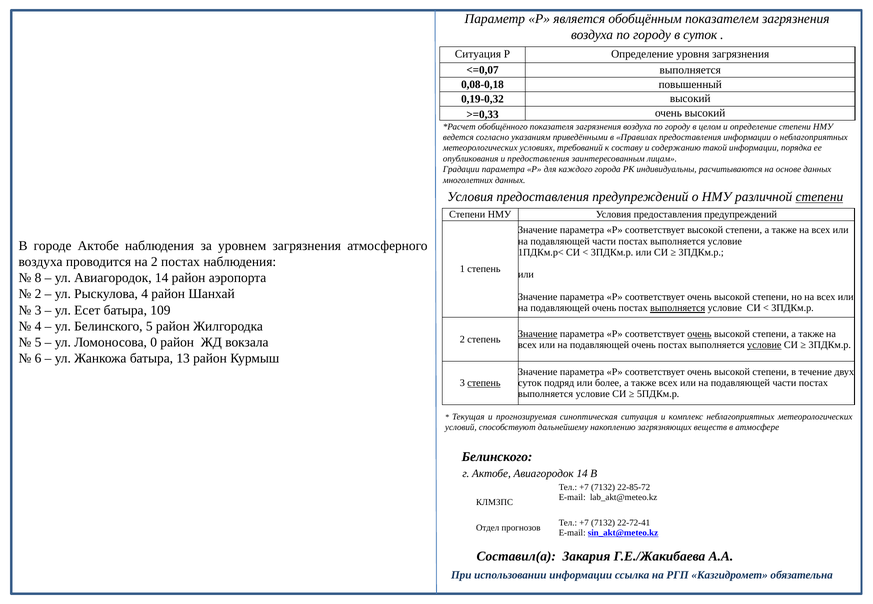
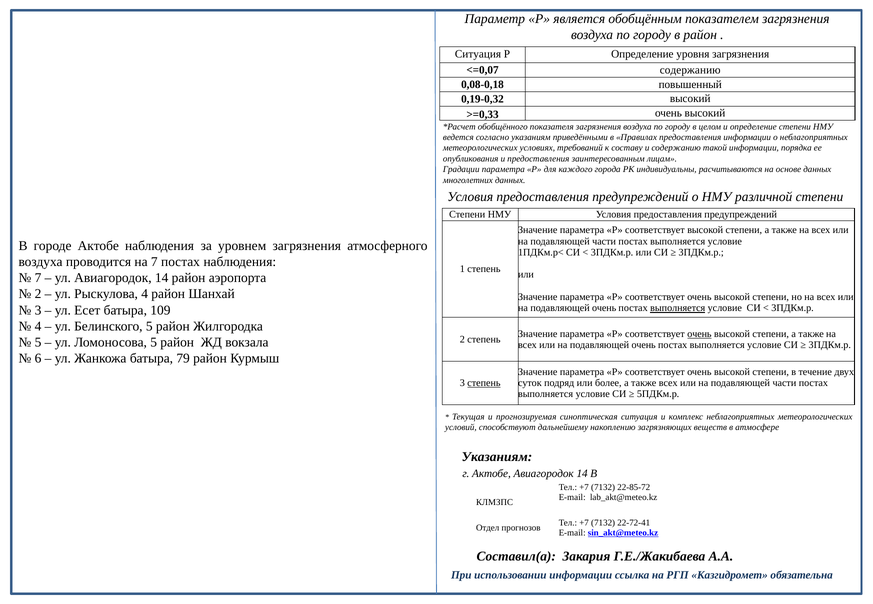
в суток: суток -> район (700, 35)
<=0,07 выполняется: выполняется -> содержанию (690, 70)
степени underline: present -> none (819, 197)
на 2: 2 -> 7 (154, 262)
8: 8 -> 7 (38, 278)
Значение underline: present -> none (538, 334)
Ломоносова 0: 0 -> 5 (154, 343)
условие underline: present -> none (764, 345)
13: 13 -> 79 (183, 359)
Белинского: Белинского -> Указаниям (497, 457)
